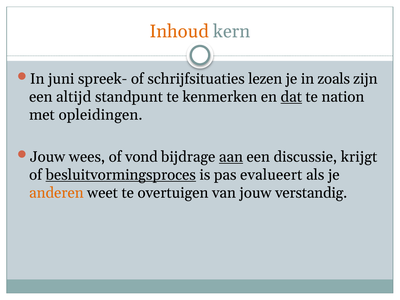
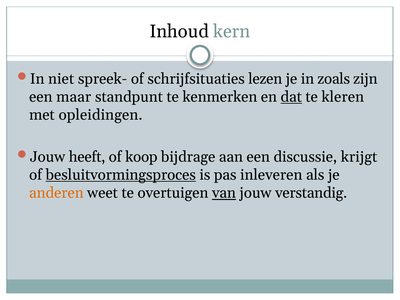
Inhoud colour: orange -> black (179, 31)
juni: juni -> niet (61, 79)
altijd: altijd -> maar (74, 97)
nation: nation -> kleren (343, 97)
wees: wees -> heeft (87, 157)
vond: vond -> koop (141, 157)
aan underline: present -> none (231, 157)
evalueert: evalueert -> inleveren (271, 175)
van underline: none -> present (224, 193)
